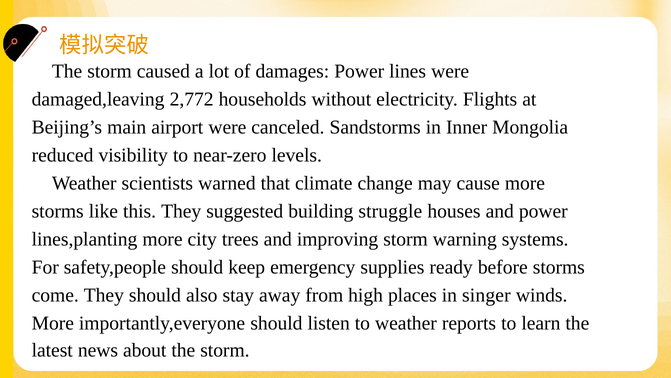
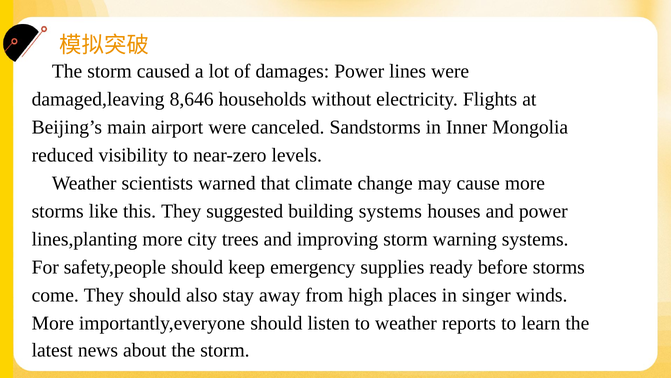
2,772: 2,772 -> 8,646 (192, 99)
building struggle: struggle -> systems (390, 211)
